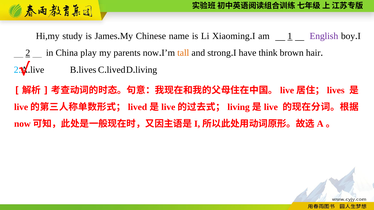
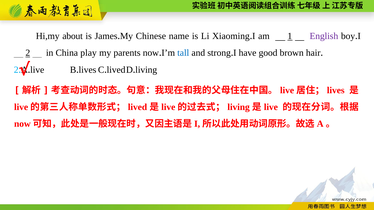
study: study -> about (73, 36)
tall colour: orange -> blue (183, 53)
think: think -> good (268, 53)
